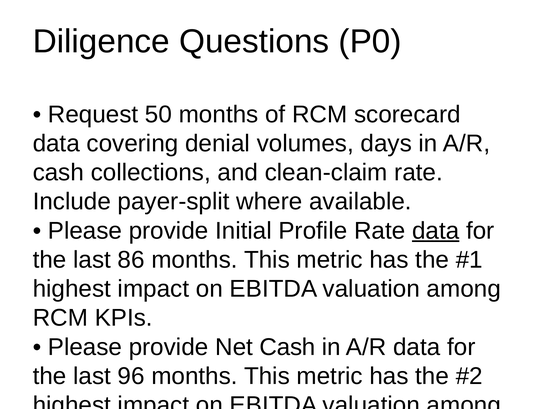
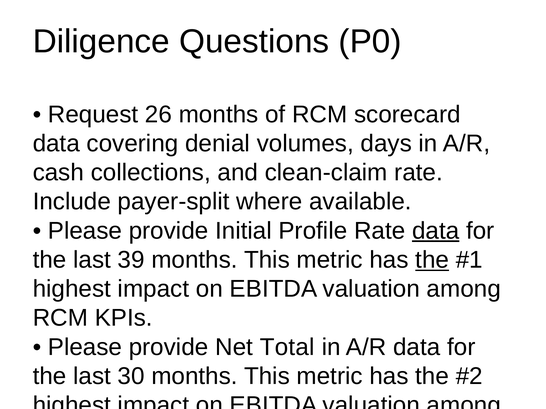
50: 50 -> 26 (159, 114)
86: 86 -> 39 (131, 260)
the underline: none -> present (432, 260)
Net Cash: Cash -> Total (287, 348)
96: 96 -> 30 (131, 377)
